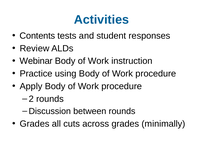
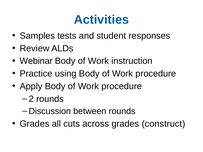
Contents: Contents -> Samples (37, 36)
minimally: minimally -> construct (163, 124)
